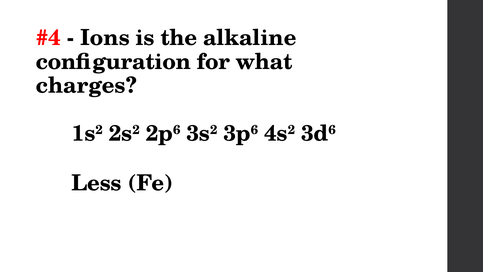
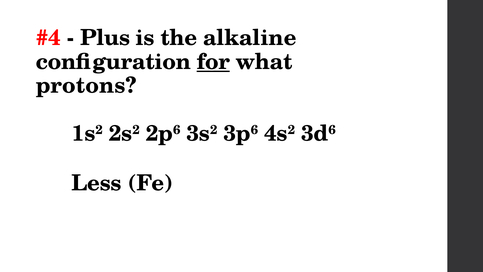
Ions: Ions -> Plus (105, 38)
for underline: none -> present (213, 62)
charges: charges -> protons (86, 86)
